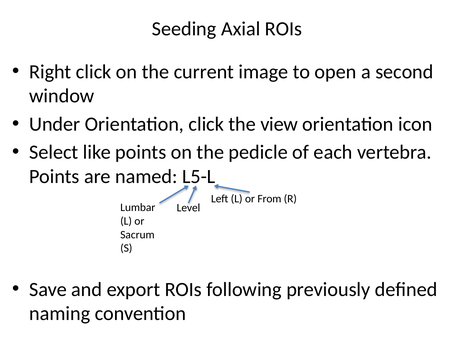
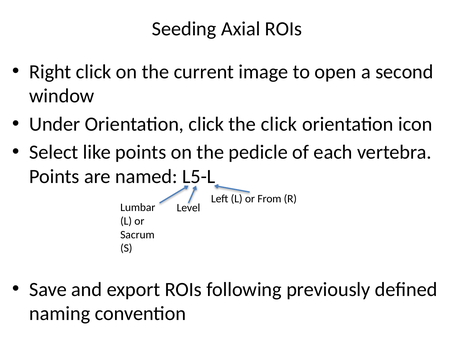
the view: view -> click (279, 124)
